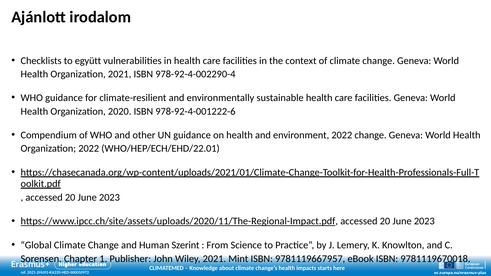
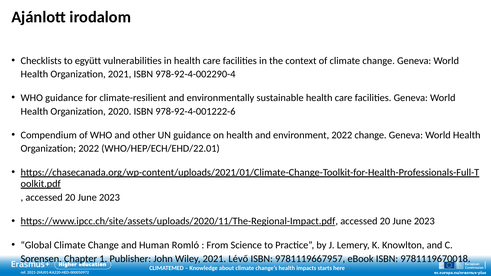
Szerint: Szerint -> Romló (185, 245)
Mint: Mint -> Lévő (238, 259)
